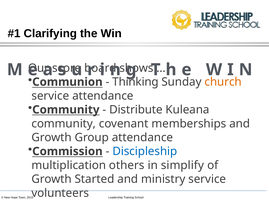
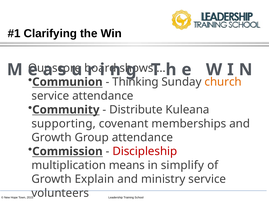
community: community -> supporting (64, 123)
Discipleship colour: blue -> red (145, 151)
others: others -> means (127, 165)
Started: Started -> Explain (94, 179)
